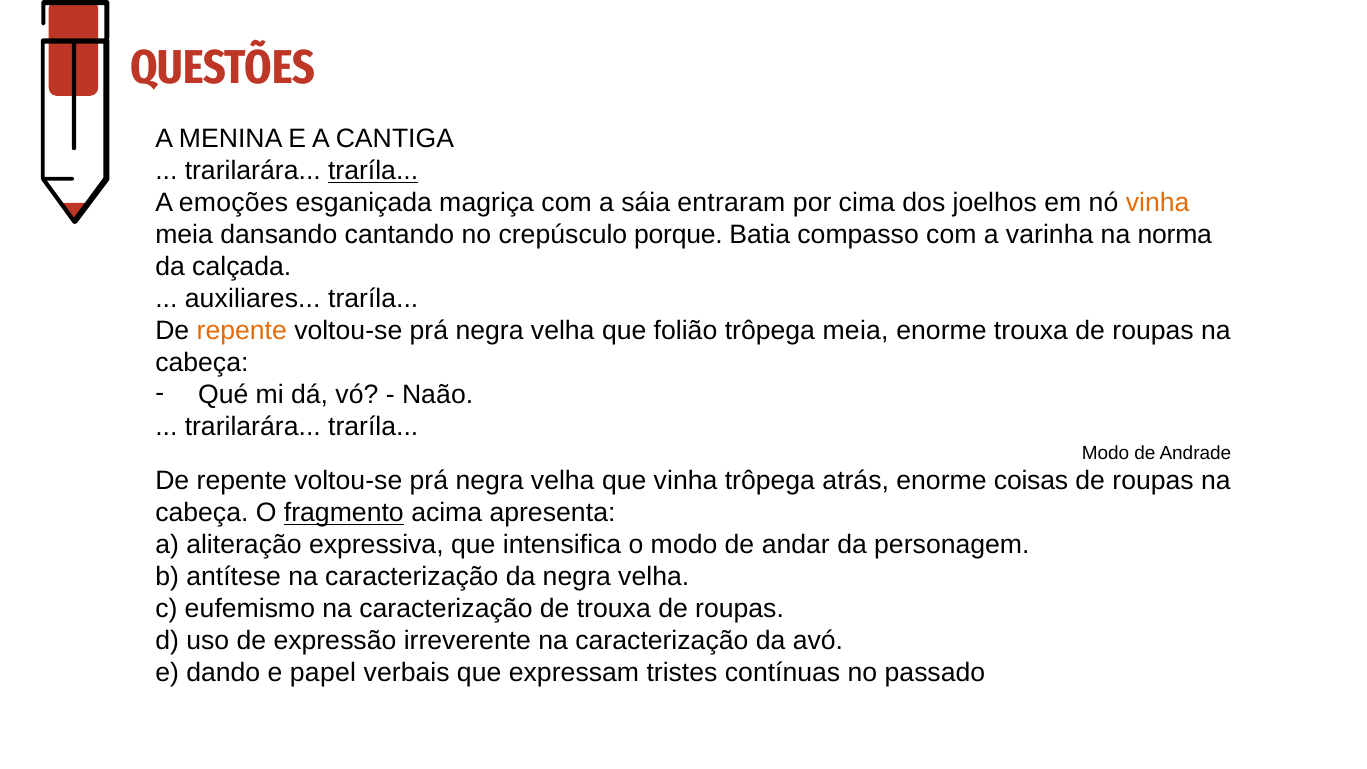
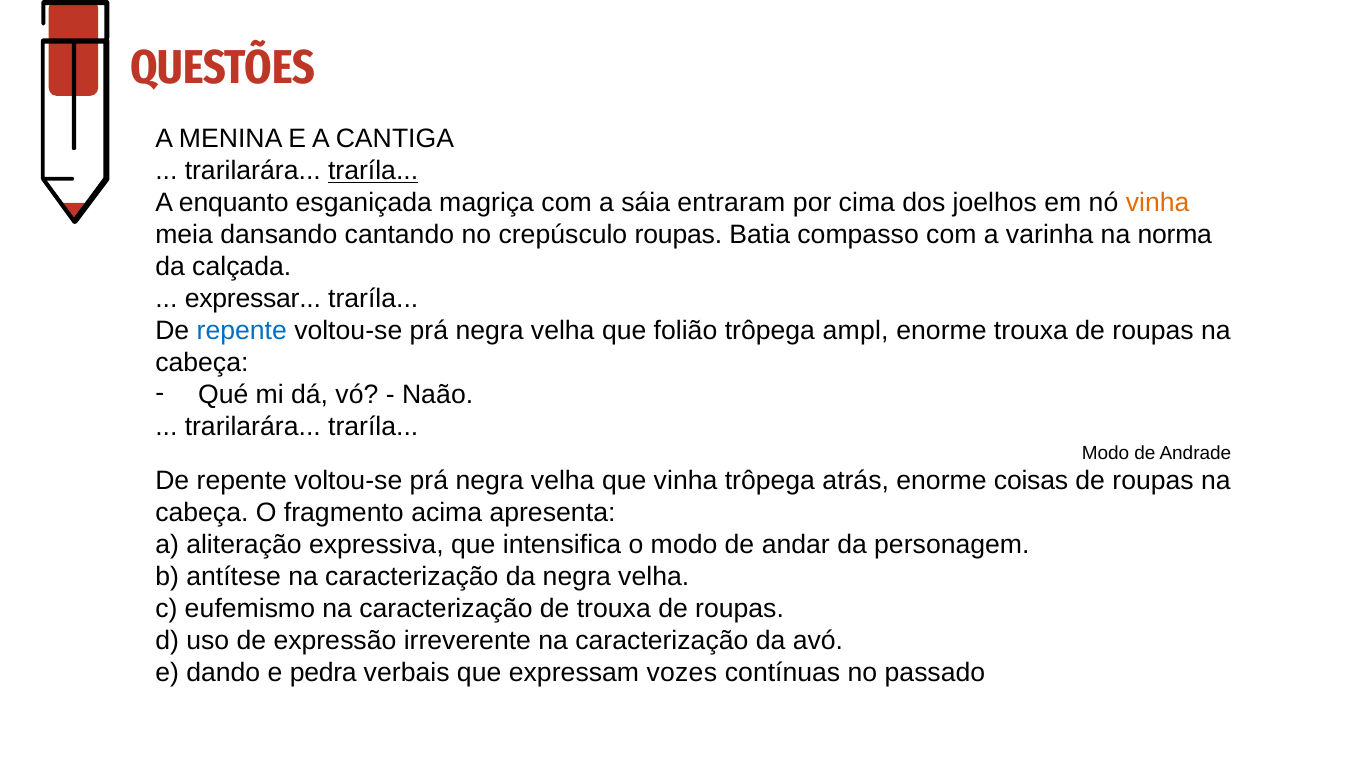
emoções: emoções -> enquanto (234, 203)
crepúsculo porque: porque -> roupas (678, 235)
auxiliares: auxiliares -> expressar (253, 299)
repente colour: orange -> blue (242, 331)
trôpega meia: meia -> ampl (856, 331)
fragmento underline: present -> none (344, 513)
papel: papel -> pedra (323, 673)
tristes: tristes -> vozes (682, 673)
